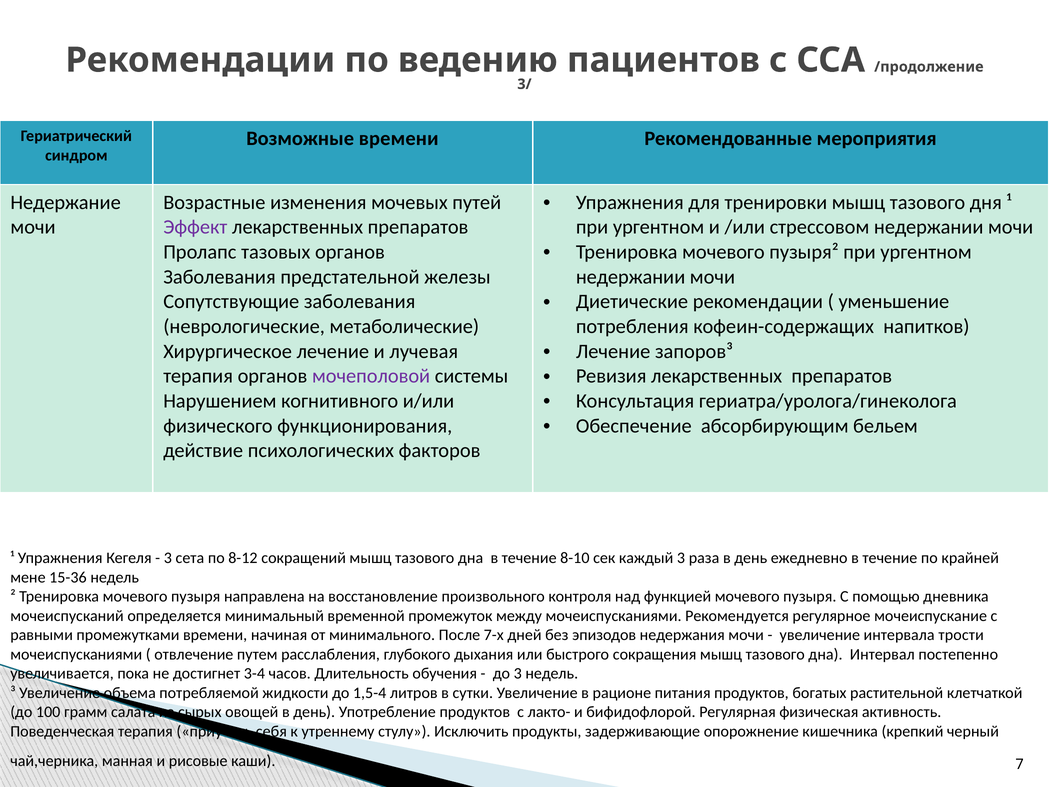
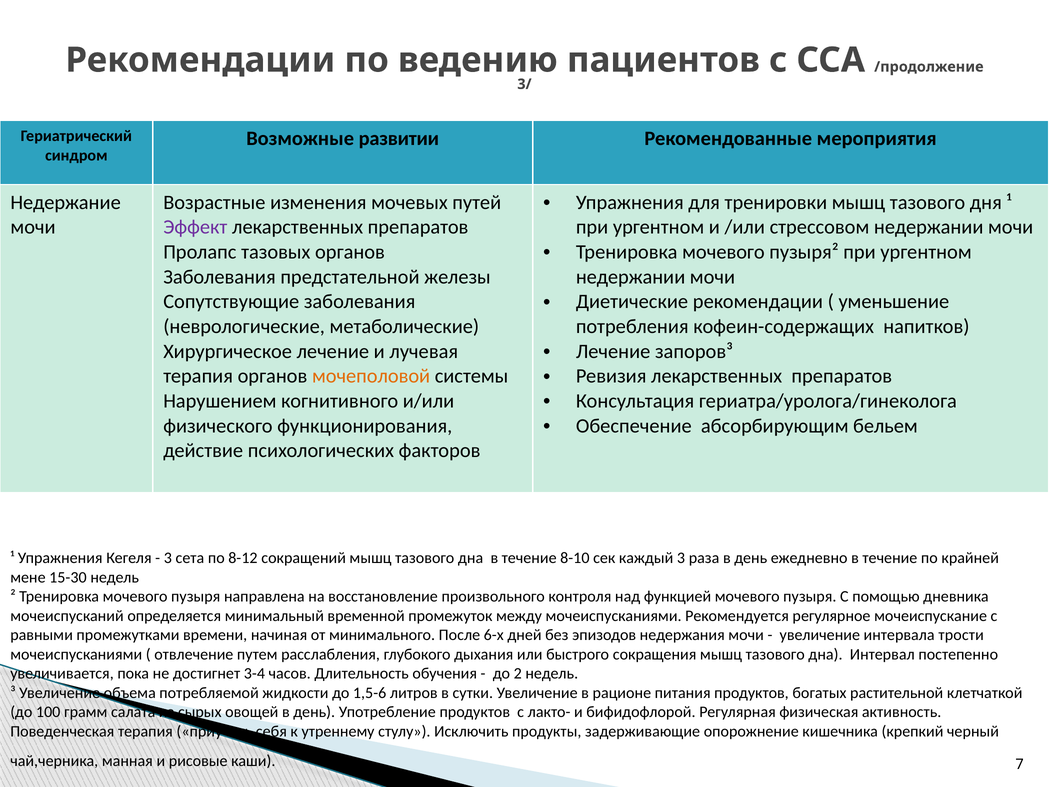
Возможные времени: времени -> развитии (399, 138)
мочеполовой colour: purple -> orange (371, 376)
15-36: 15-36 -> 15-30 (68, 577)
7-х: 7-х -> 6-х (494, 635)
до 3: 3 -> 2 (518, 673)
1,5-4: 1,5-4 -> 1,5-6 (370, 693)
